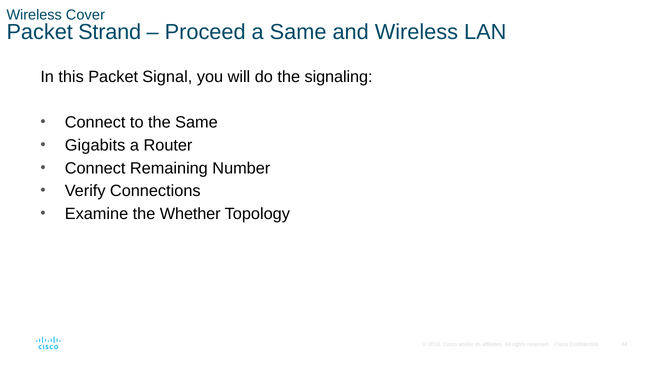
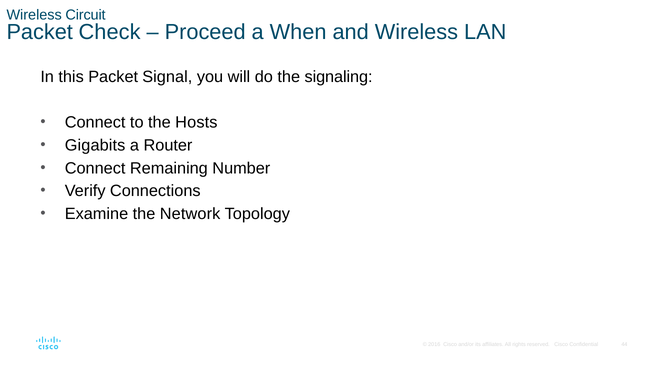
Cover: Cover -> Circuit (86, 15)
Strand: Strand -> Check (110, 32)
a Same: Same -> When (298, 32)
the Same: Same -> Hosts (196, 122)
Whether: Whether -> Network (190, 214)
